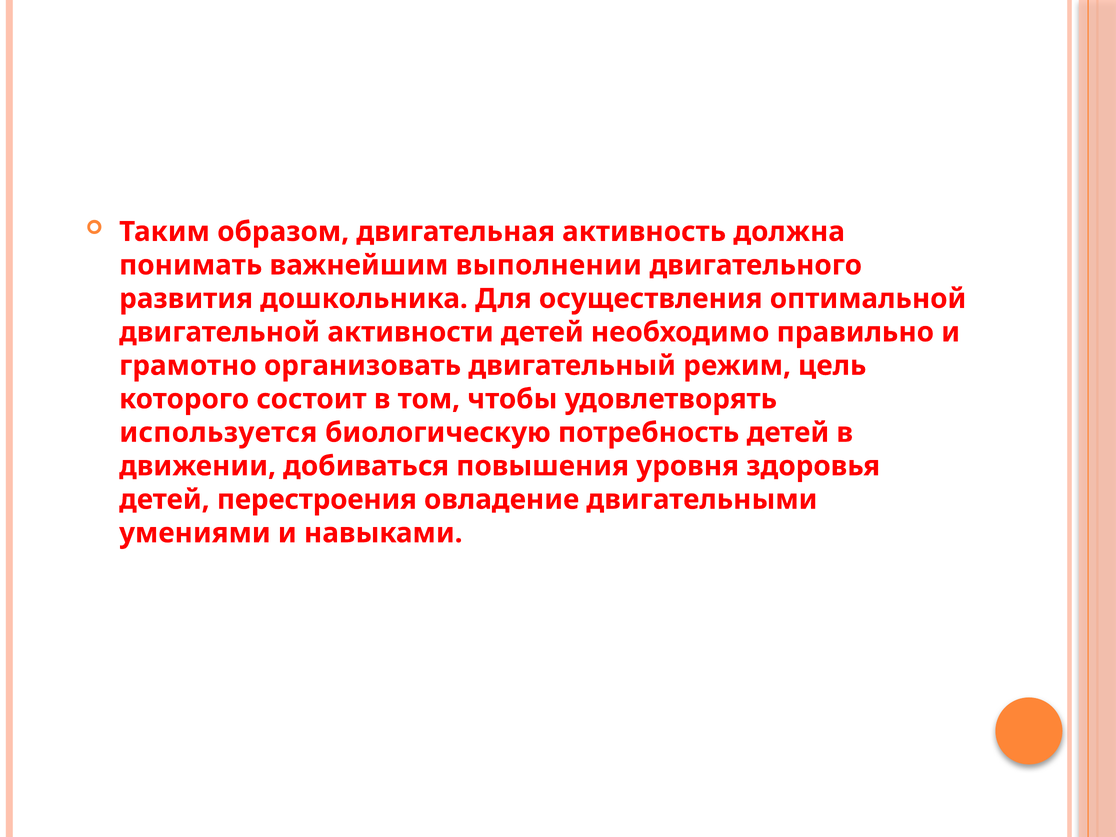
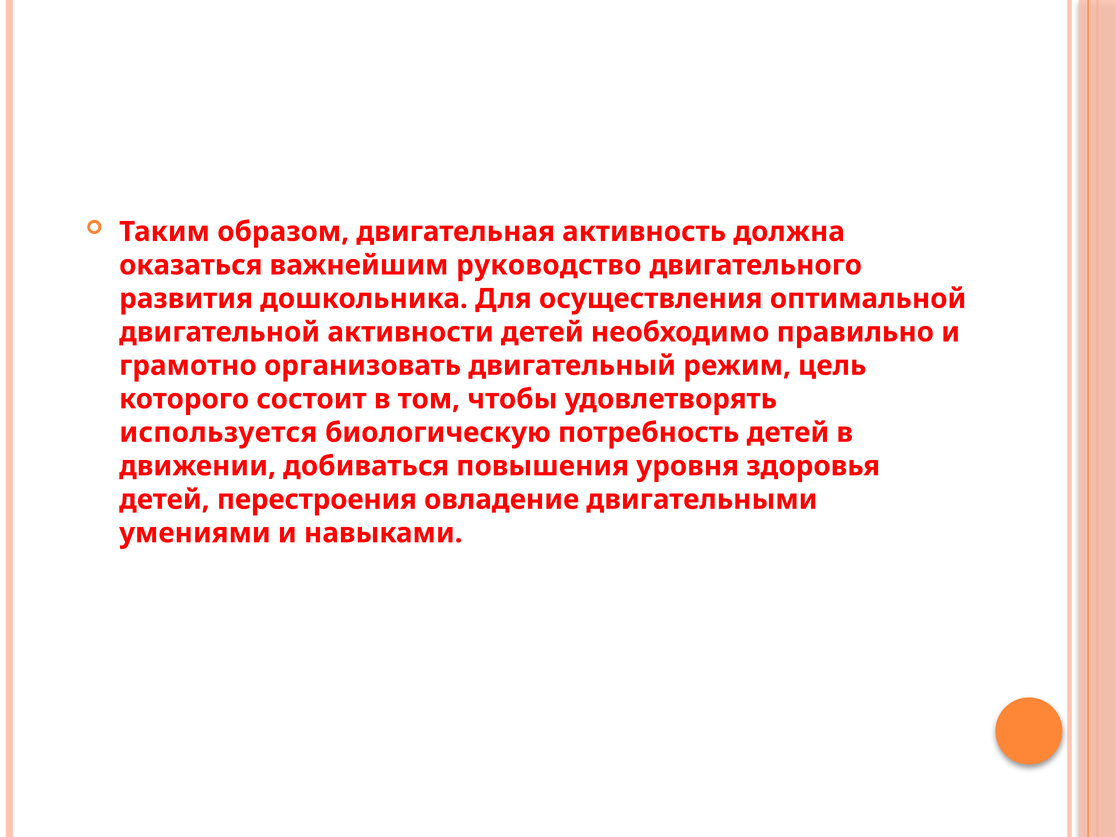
понимать: понимать -> оказаться (191, 265)
выполнении: выполнении -> руководство (549, 265)
